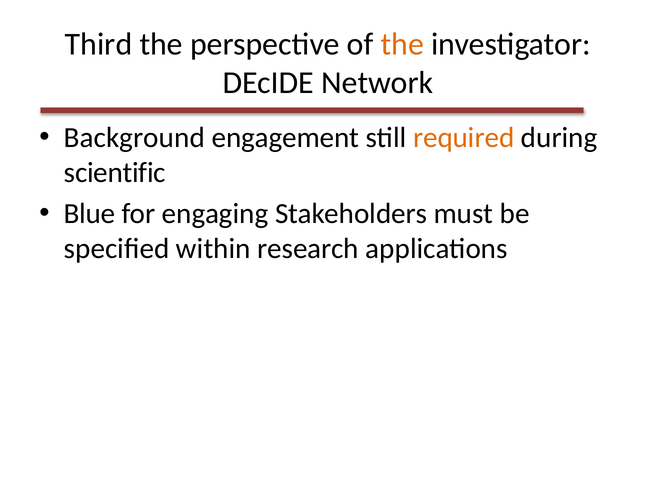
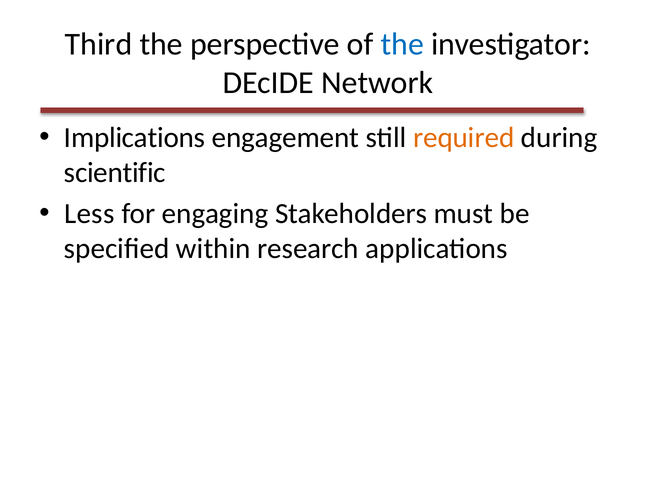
the colour: orange -> blue (402, 44)
Background: Background -> Implications (135, 138)
Blue: Blue -> Less (89, 214)
